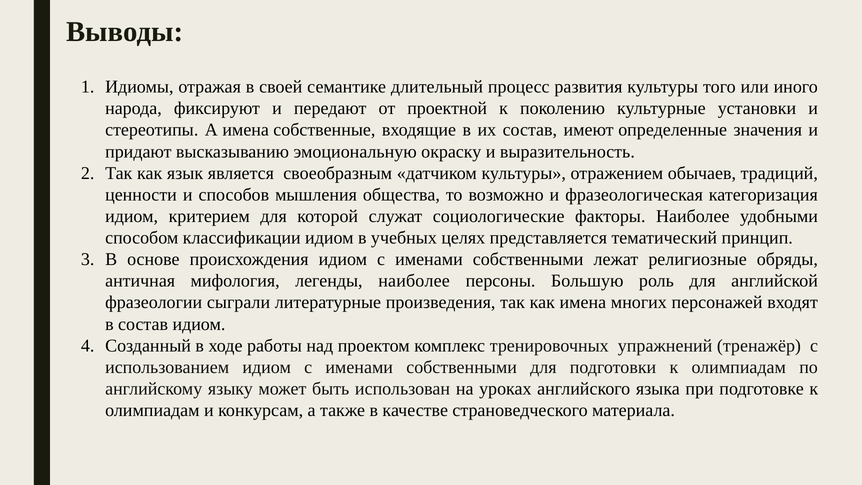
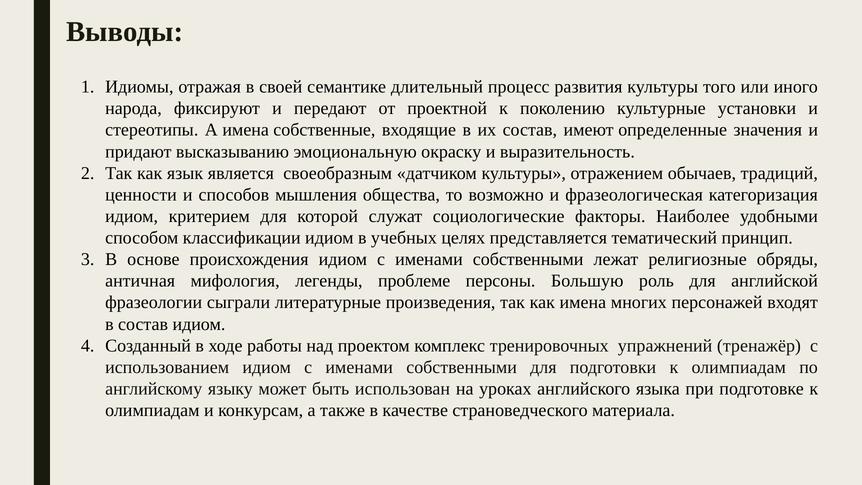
легенды наиболее: наиболее -> проблеме (414, 281)
